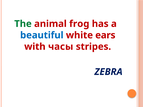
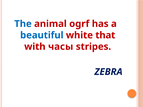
The colour: green -> blue (23, 24)
frog: frog -> ogrf (79, 24)
ears: ears -> that (105, 35)
